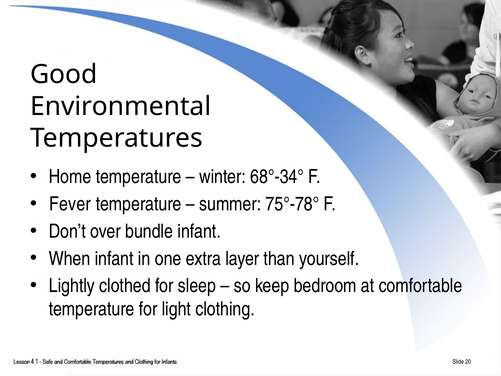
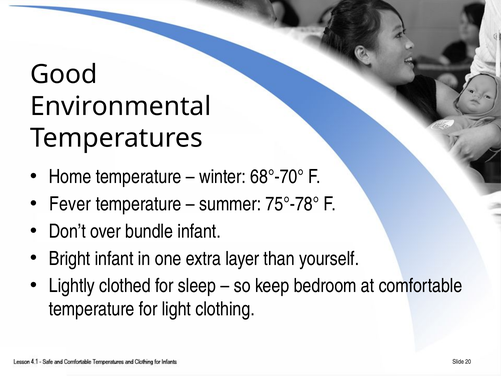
68°-34°: 68°-34° -> 68°-70° (277, 177)
When: When -> Bright (70, 258)
